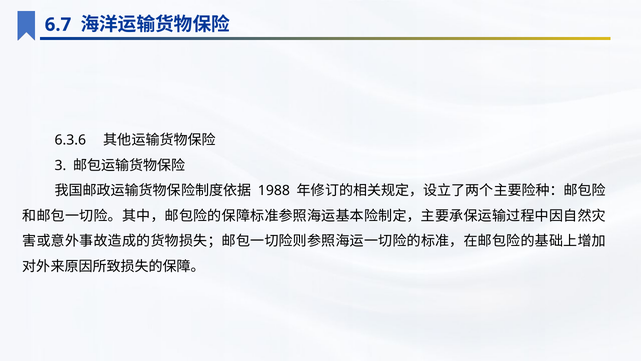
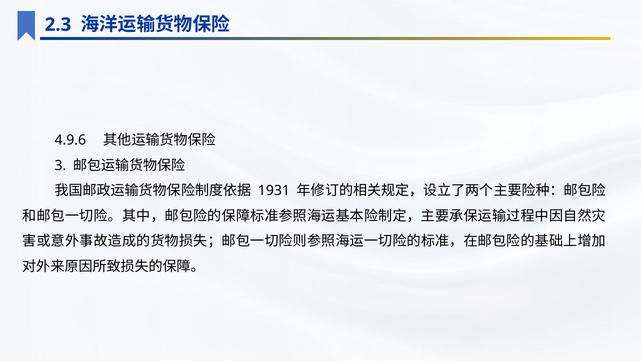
6.7: 6.7 -> 2.3 (58, 25)
6.3.6: 6.3.6 -> 4.9.6 (70, 140)
1988: 1988 -> 1931 (274, 190)
